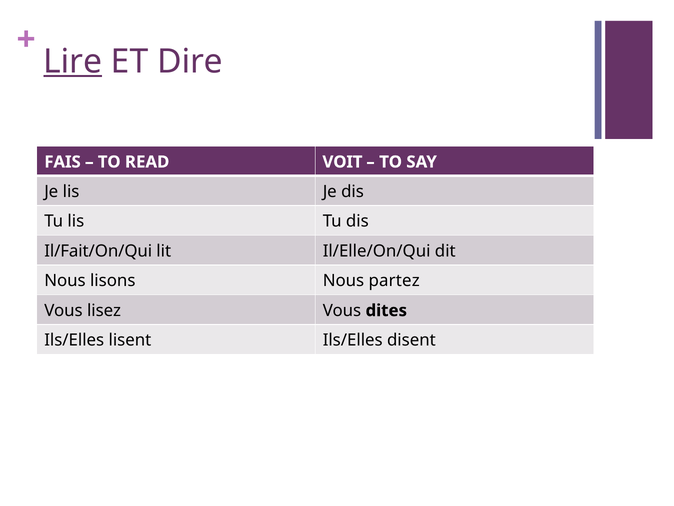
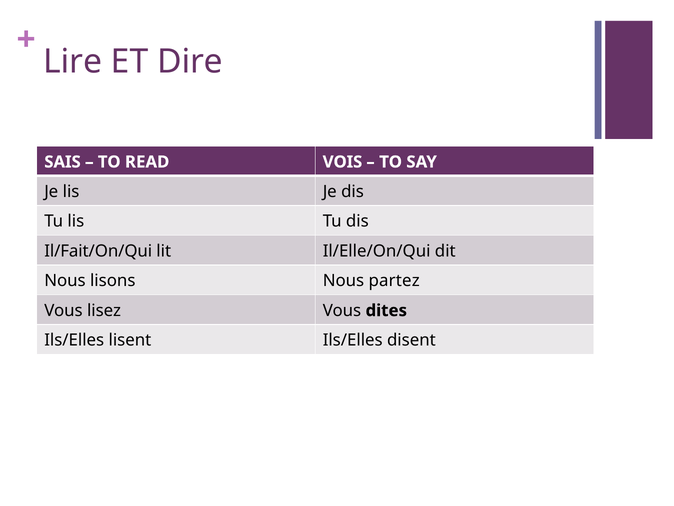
Lire underline: present -> none (73, 62)
FAIS: FAIS -> SAIS (63, 162)
VOIT: VOIT -> VOIS (342, 162)
